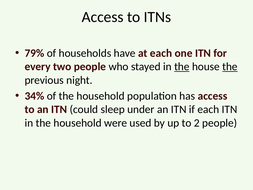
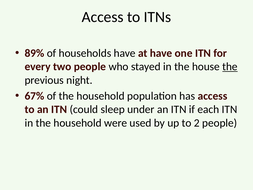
79%: 79% -> 89% (34, 53)
at each: each -> have (161, 53)
the underline: present -> none (182, 67)
34%: 34% -> 67% (34, 96)
